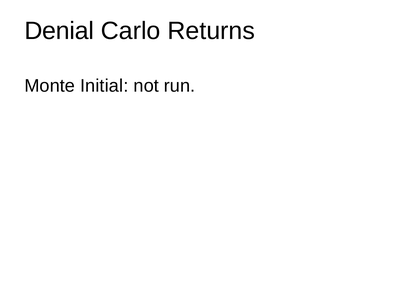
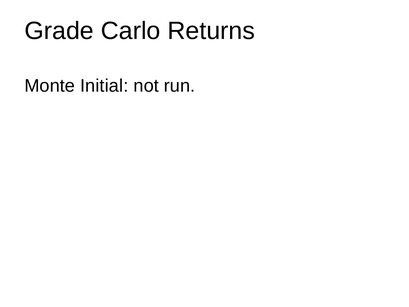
Denial: Denial -> Grade (59, 31)
